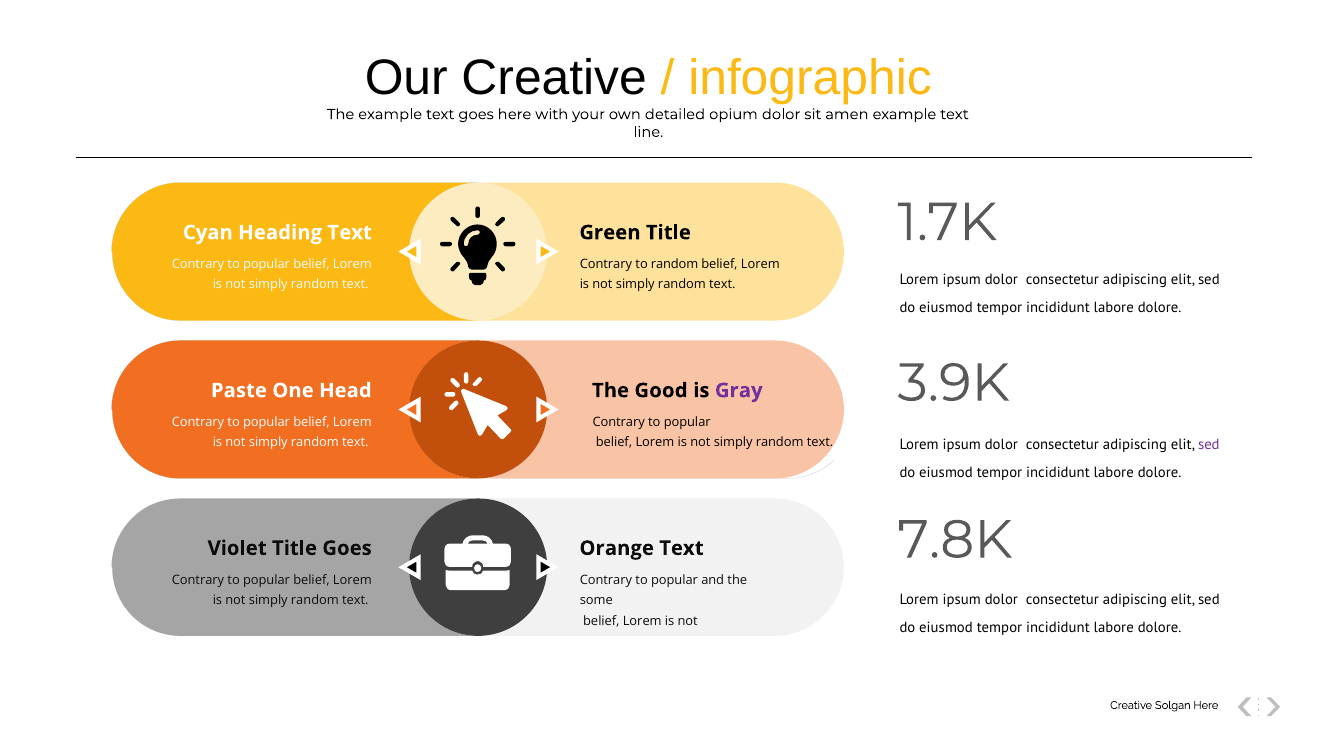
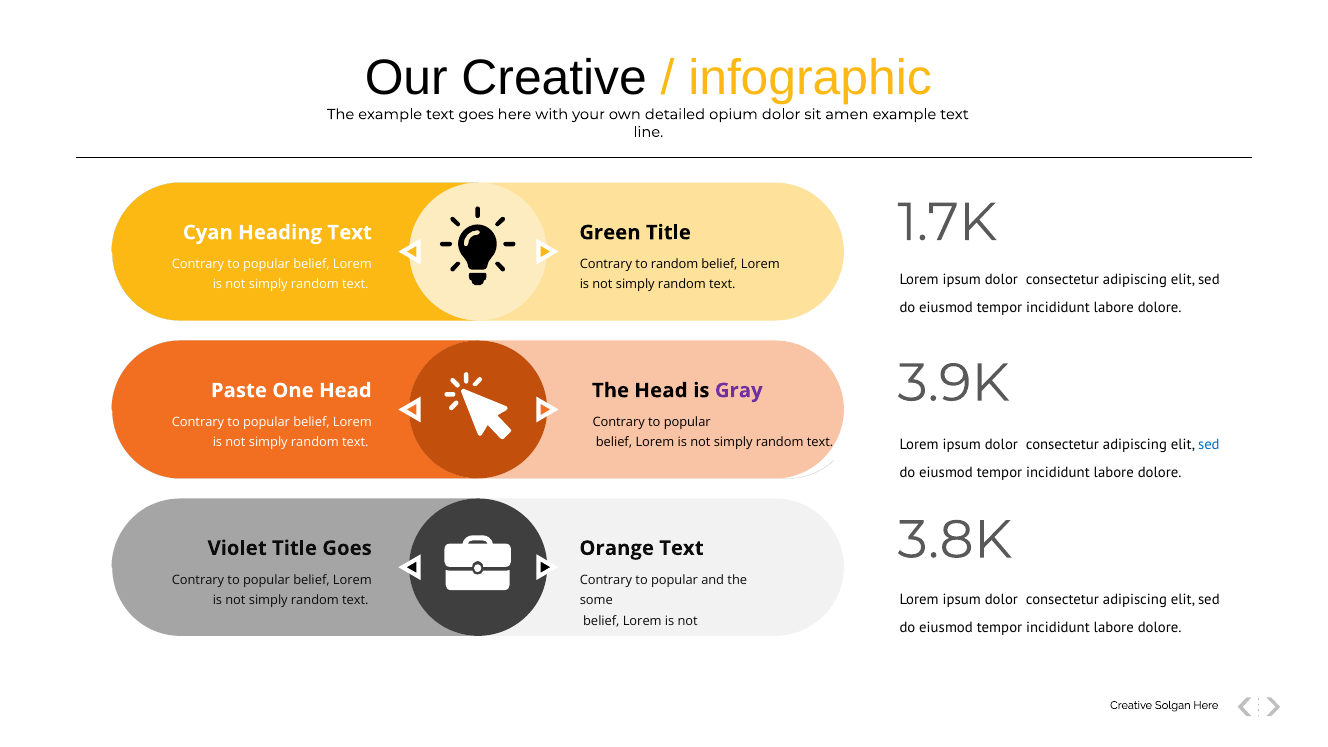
The Good: Good -> Head (661, 391)
sed colour: purple -> blue (1209, 445)
7.8K: 7.8K -> 3.8K (955, 540)
